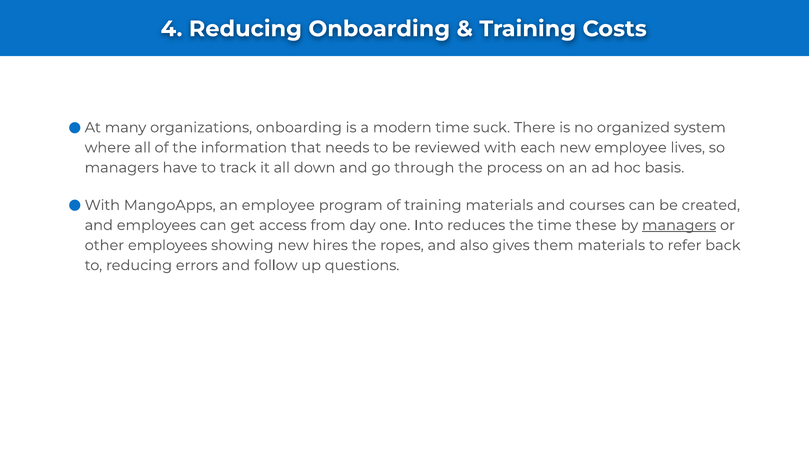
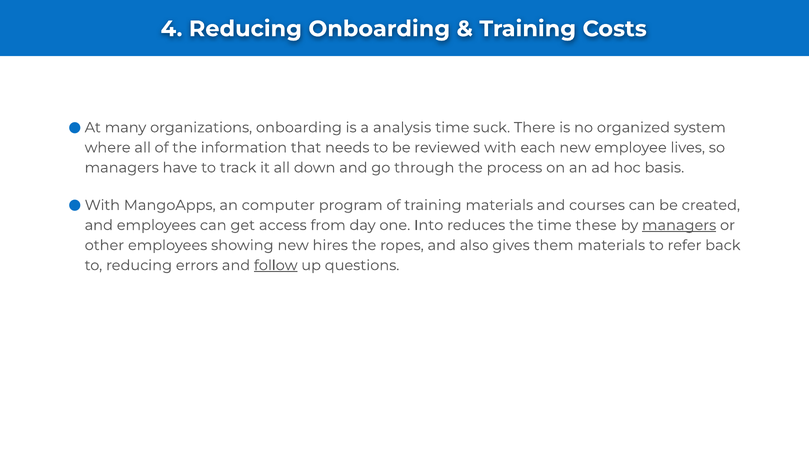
modern: modern -> analysis (402, 128)
an employee: employee -> computer (278, 205)
follow underline: none -> present (276, 265)
